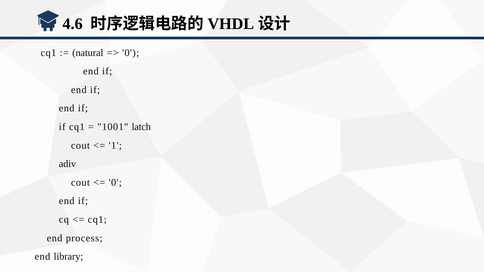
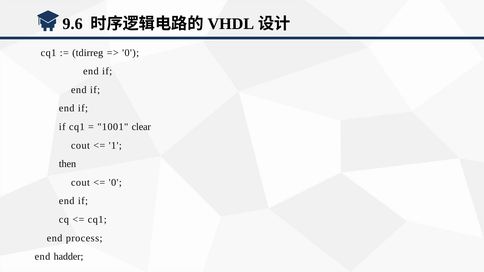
4.6: 4.6 -> 9.6 (73, 24)
natural: natural -> tdirreg (88, 53)
latch: latch -> clear (141, 127)
adiv: adiv -> then (68, 164)
library: library -> hadder (68, 257)
